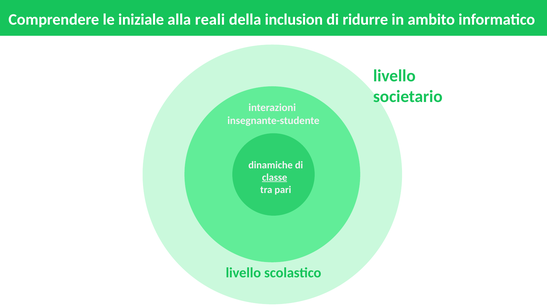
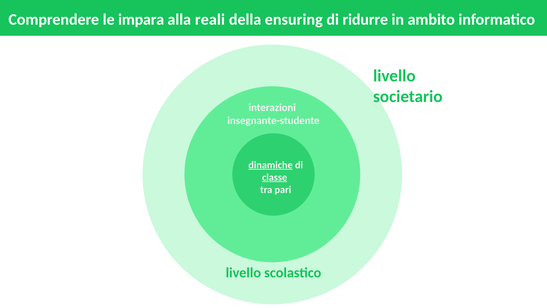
iniziale: iniziale -> impara (141, 20)
inclusion: inclusion -> ensuring (294, 20)
dinamiche underline: none -> present (271, 165)
